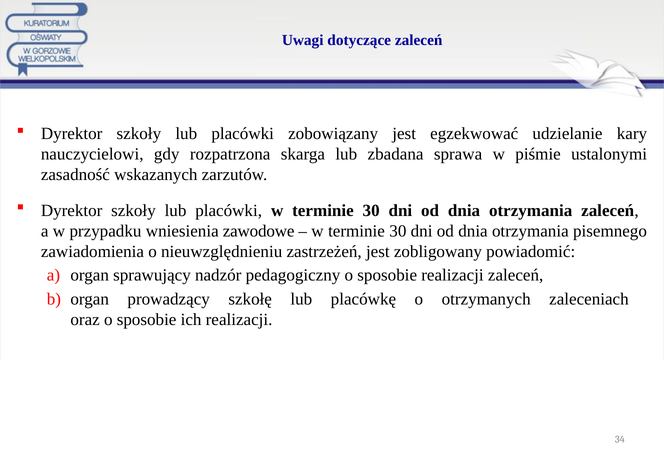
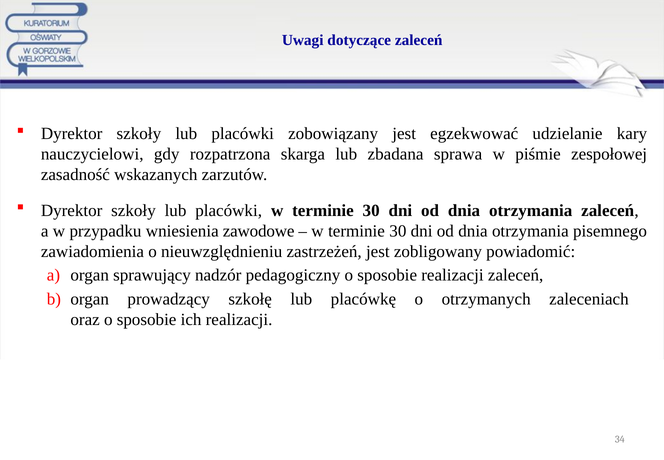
ustalonymi: ustalonymi -> zespołowej (609, 154)
